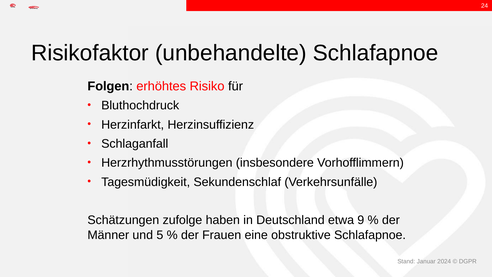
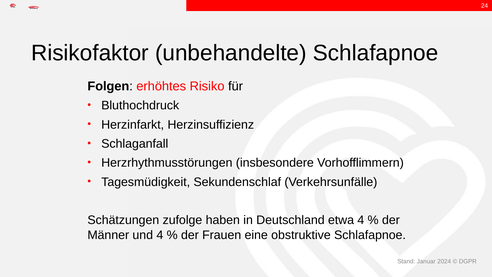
etwa 9: 9 -> 4 (361, 220)
und 5: 5 -> 4 (160, 235)
